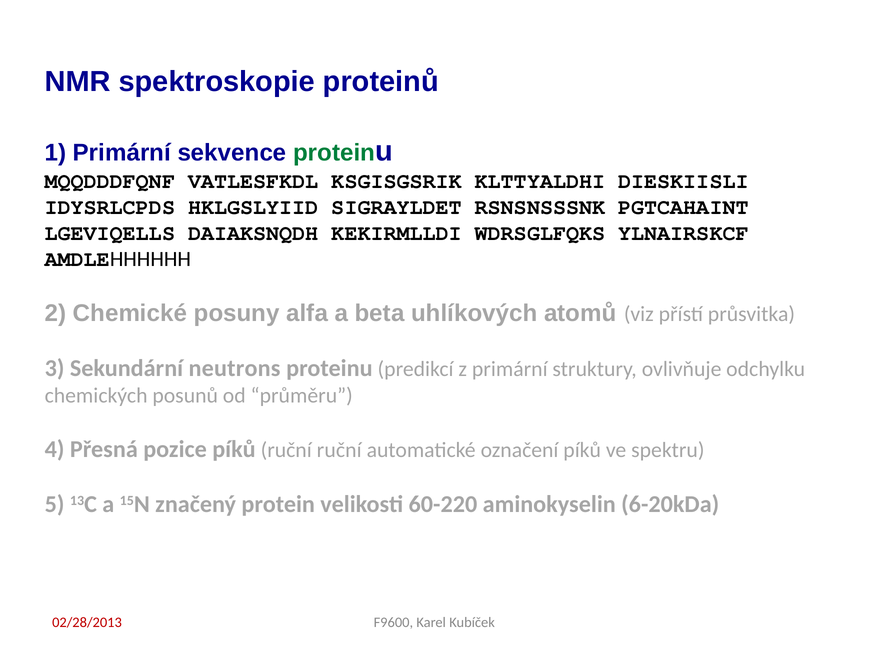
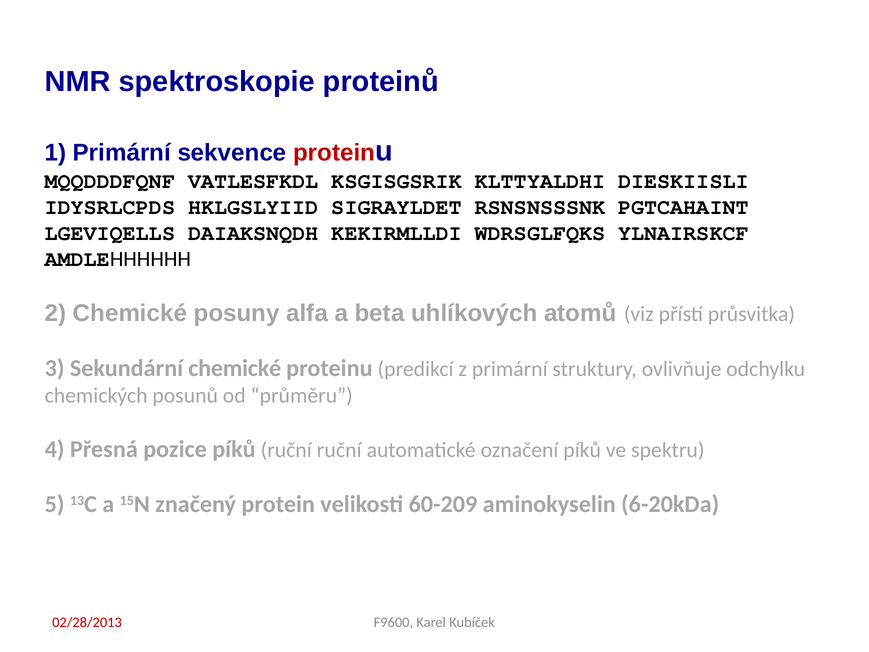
protein colour: green -> red (334, 153)
Sekundární neutrons: neutrons -> chemické (235, 368)
60-220: 60-220 -> 60-209 (443, 504)
